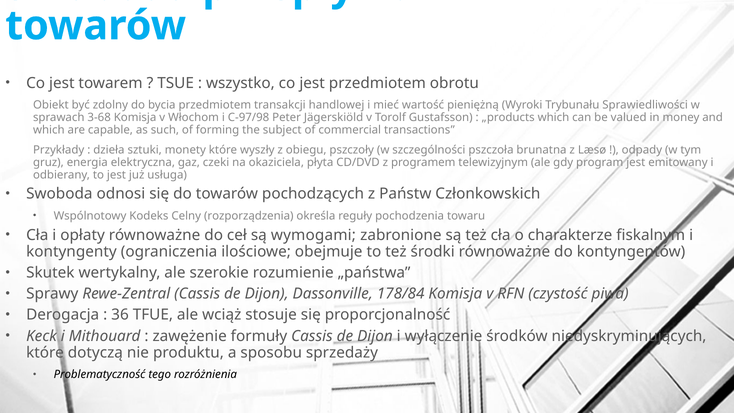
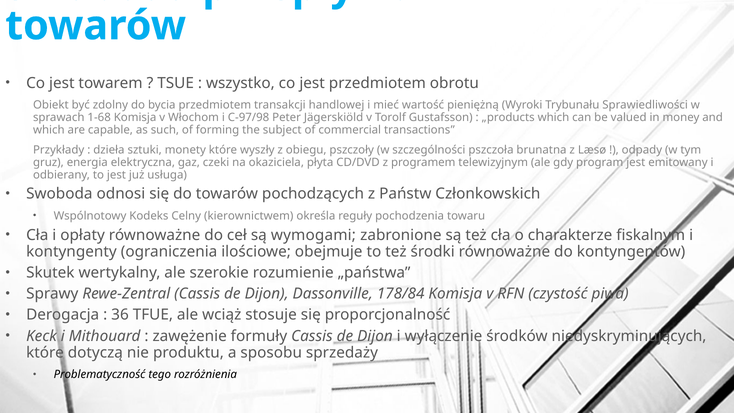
3-68: 3-68 -> 1-68 (99, 118)
rozporządzenia: rozporządzenia -> kierownictwem (249, 216)
